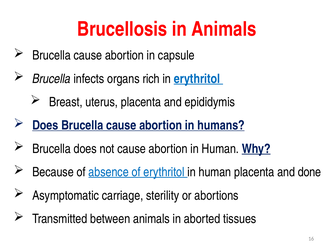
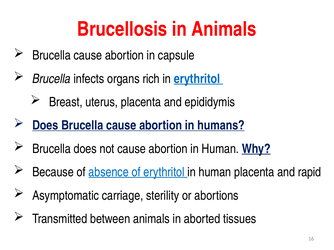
done: done -> rapid (309, 172)
